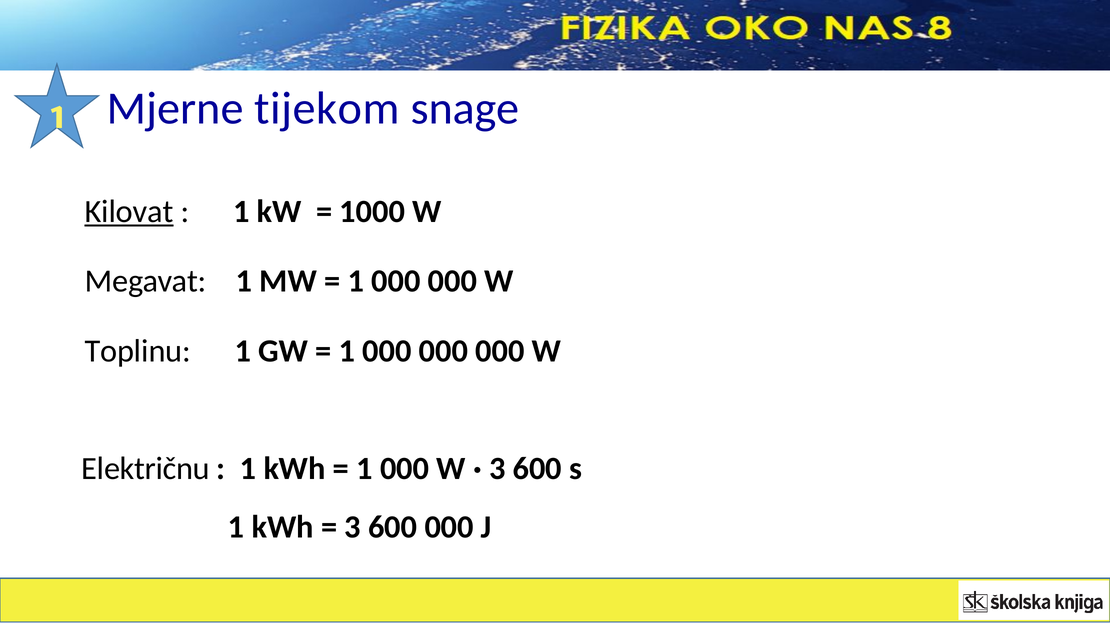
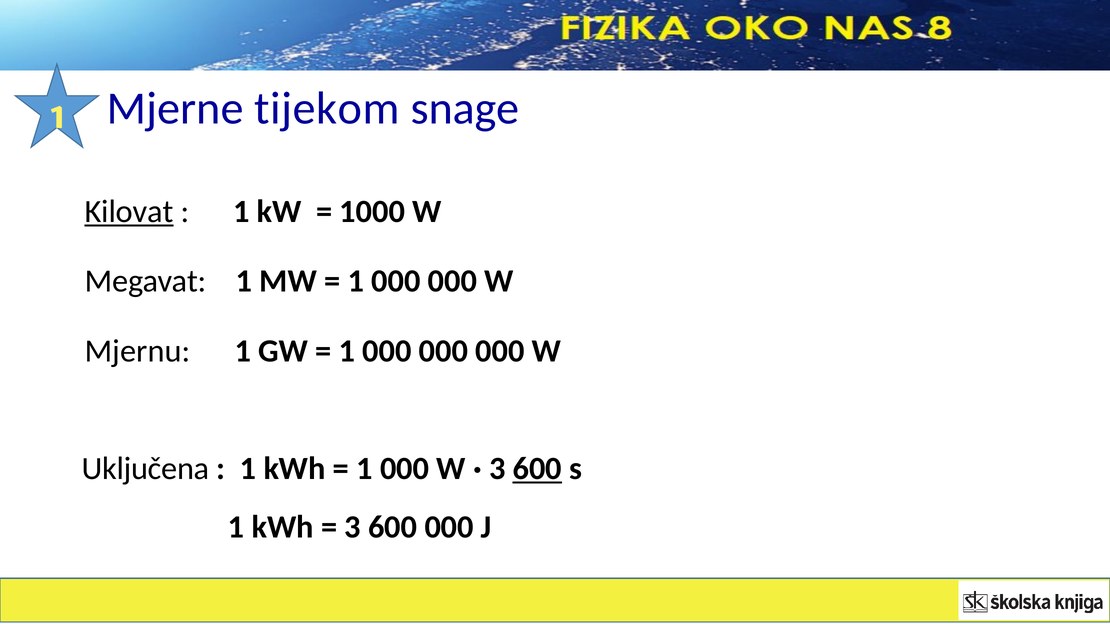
Toplinu: Toplinu -> Mjernu (138, 351)
Električnu: Električnu -> Uključena (146, 469)
600 underline: none -> present (537, 469)
